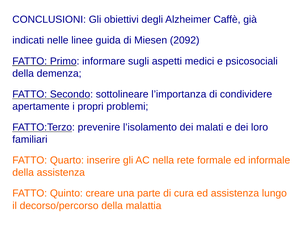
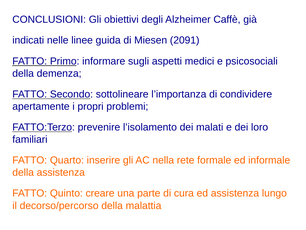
2092: 2092 -> 2091 (185, 40)
